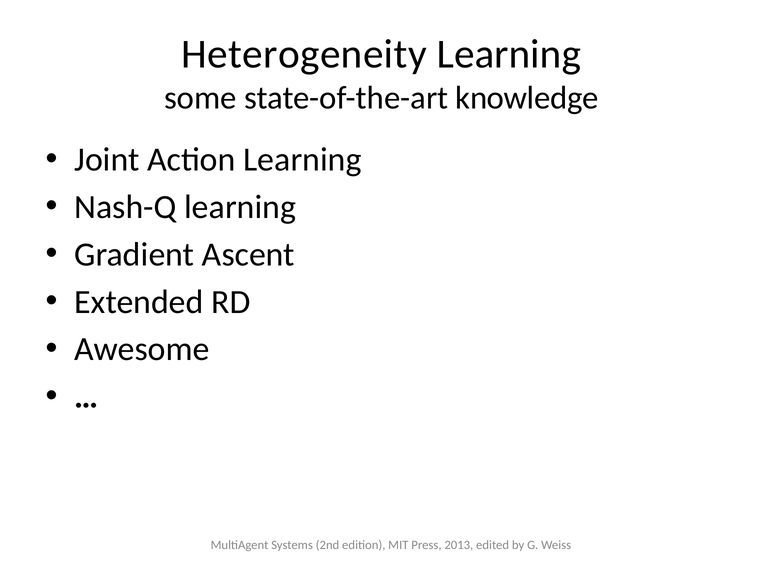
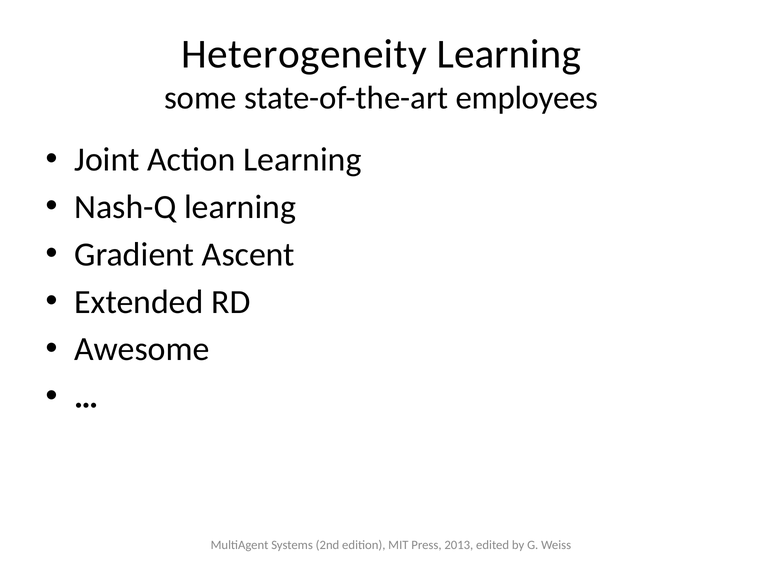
knowledge: knowledge -> employees (527, 98)
